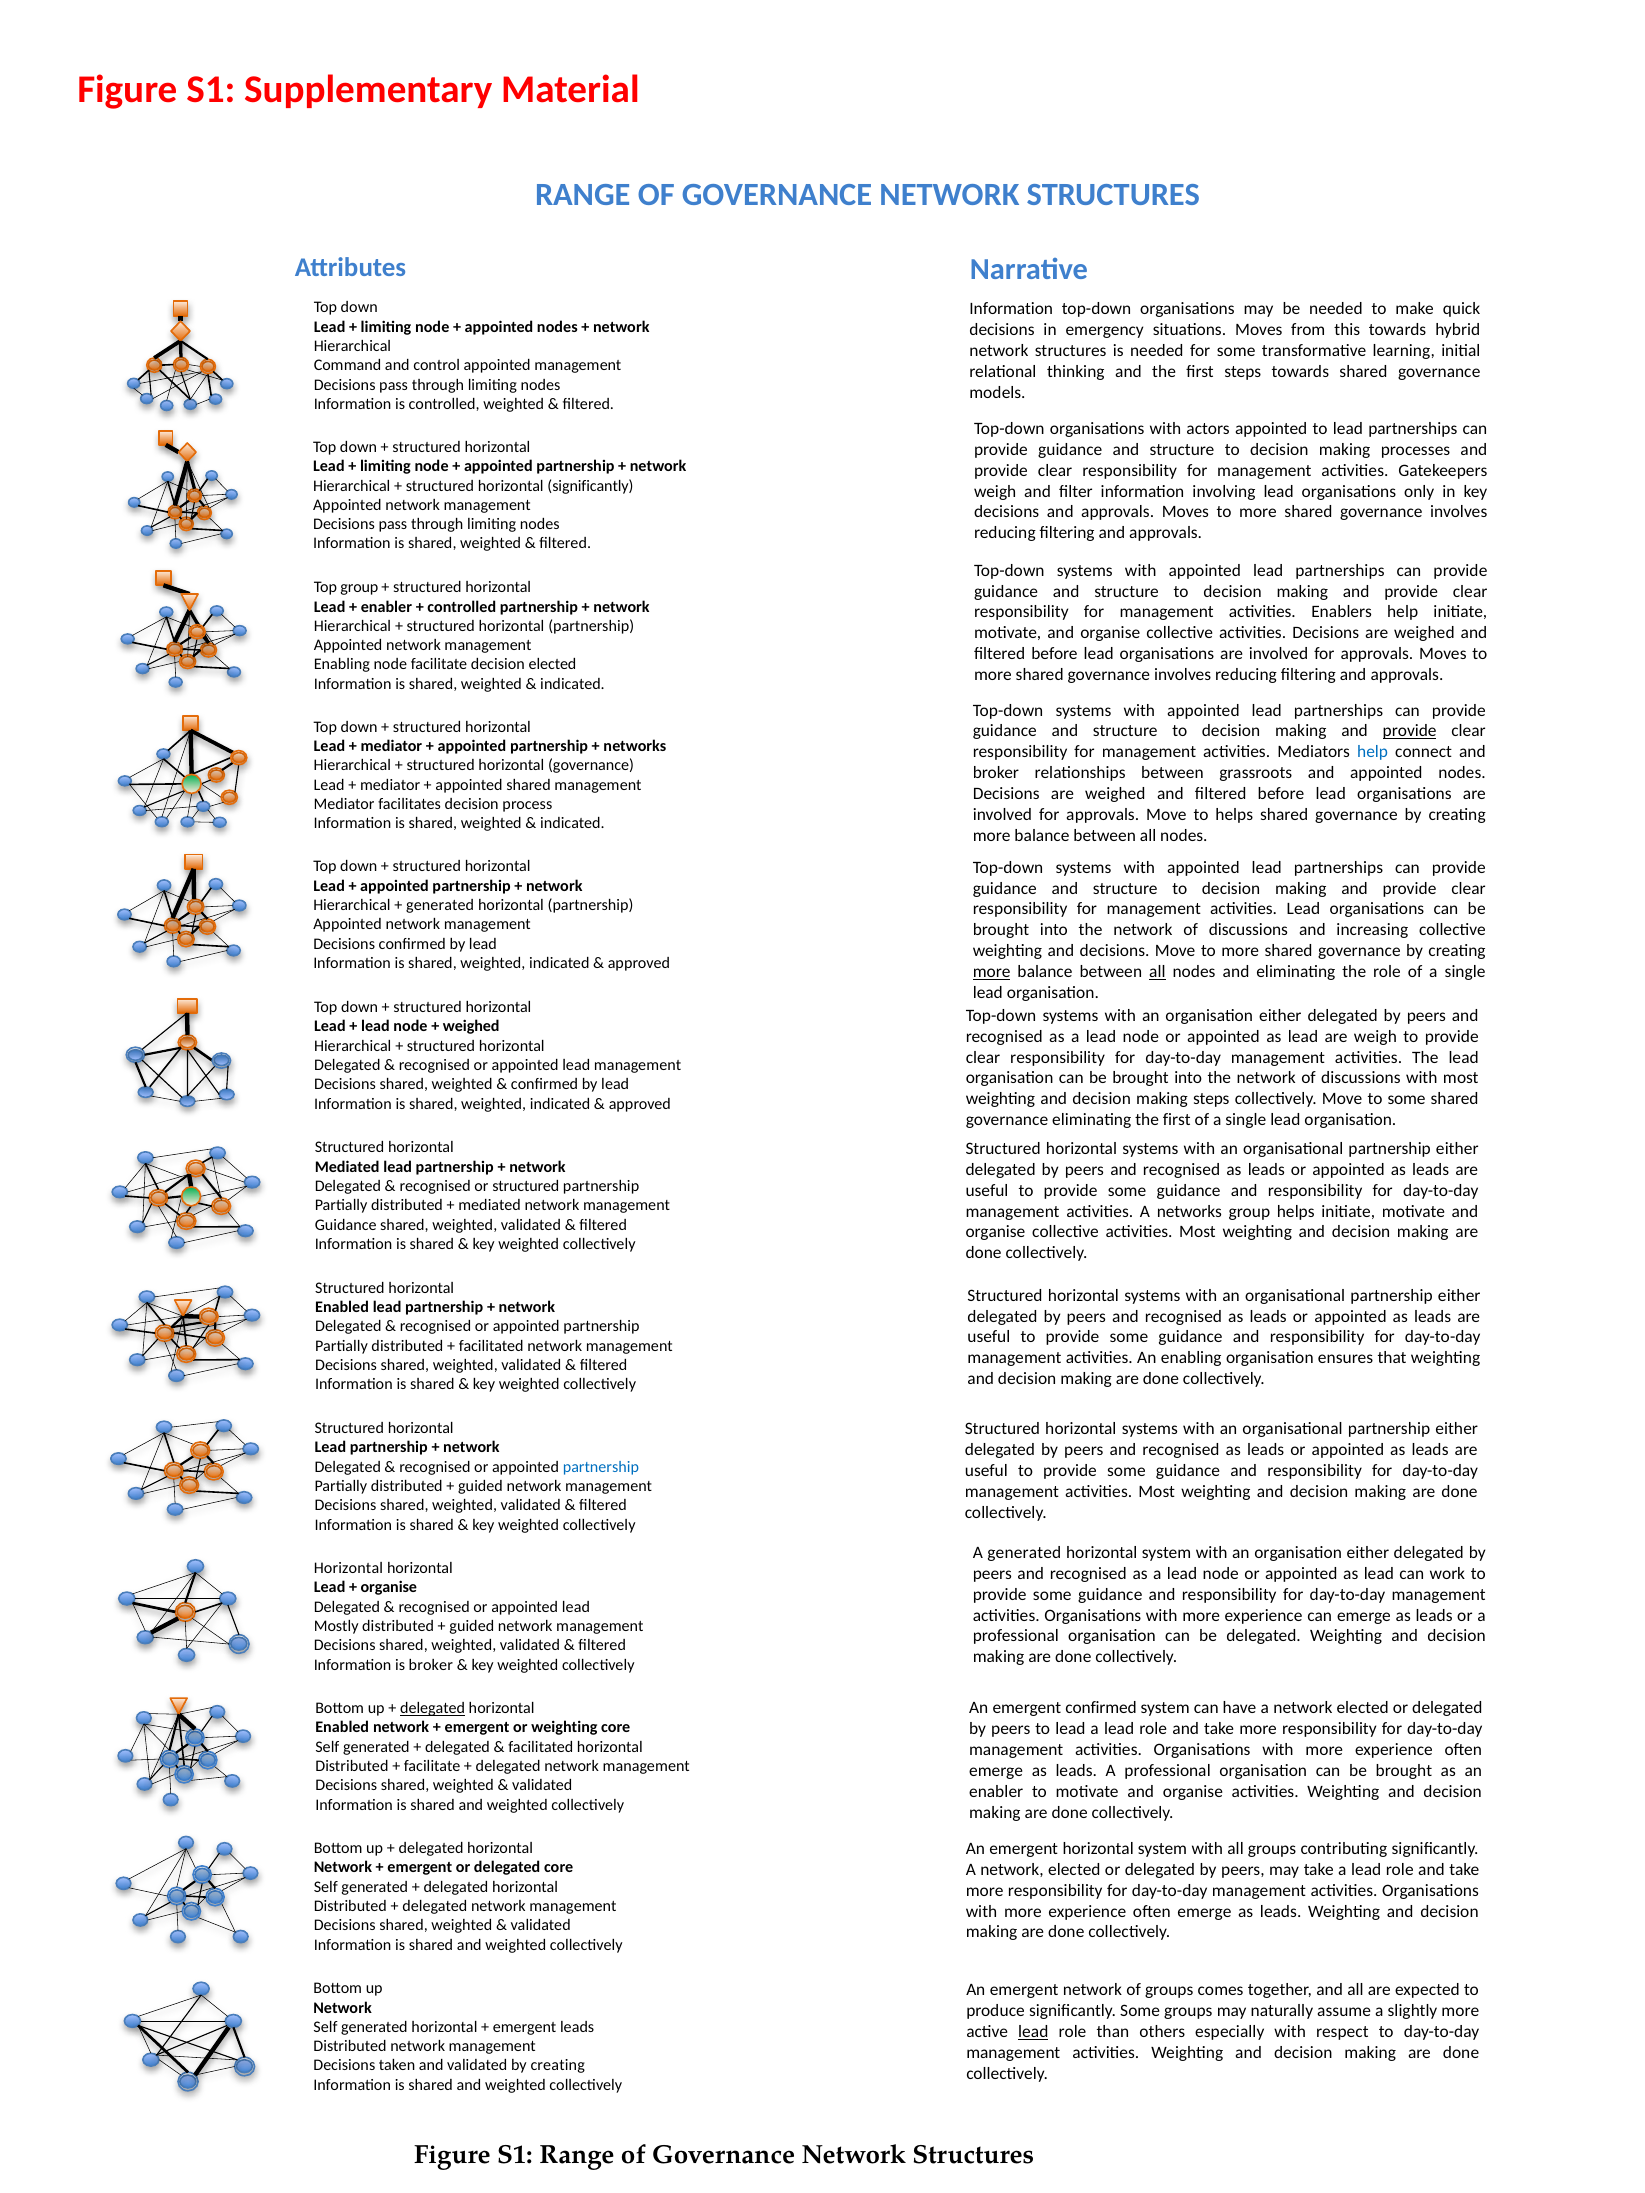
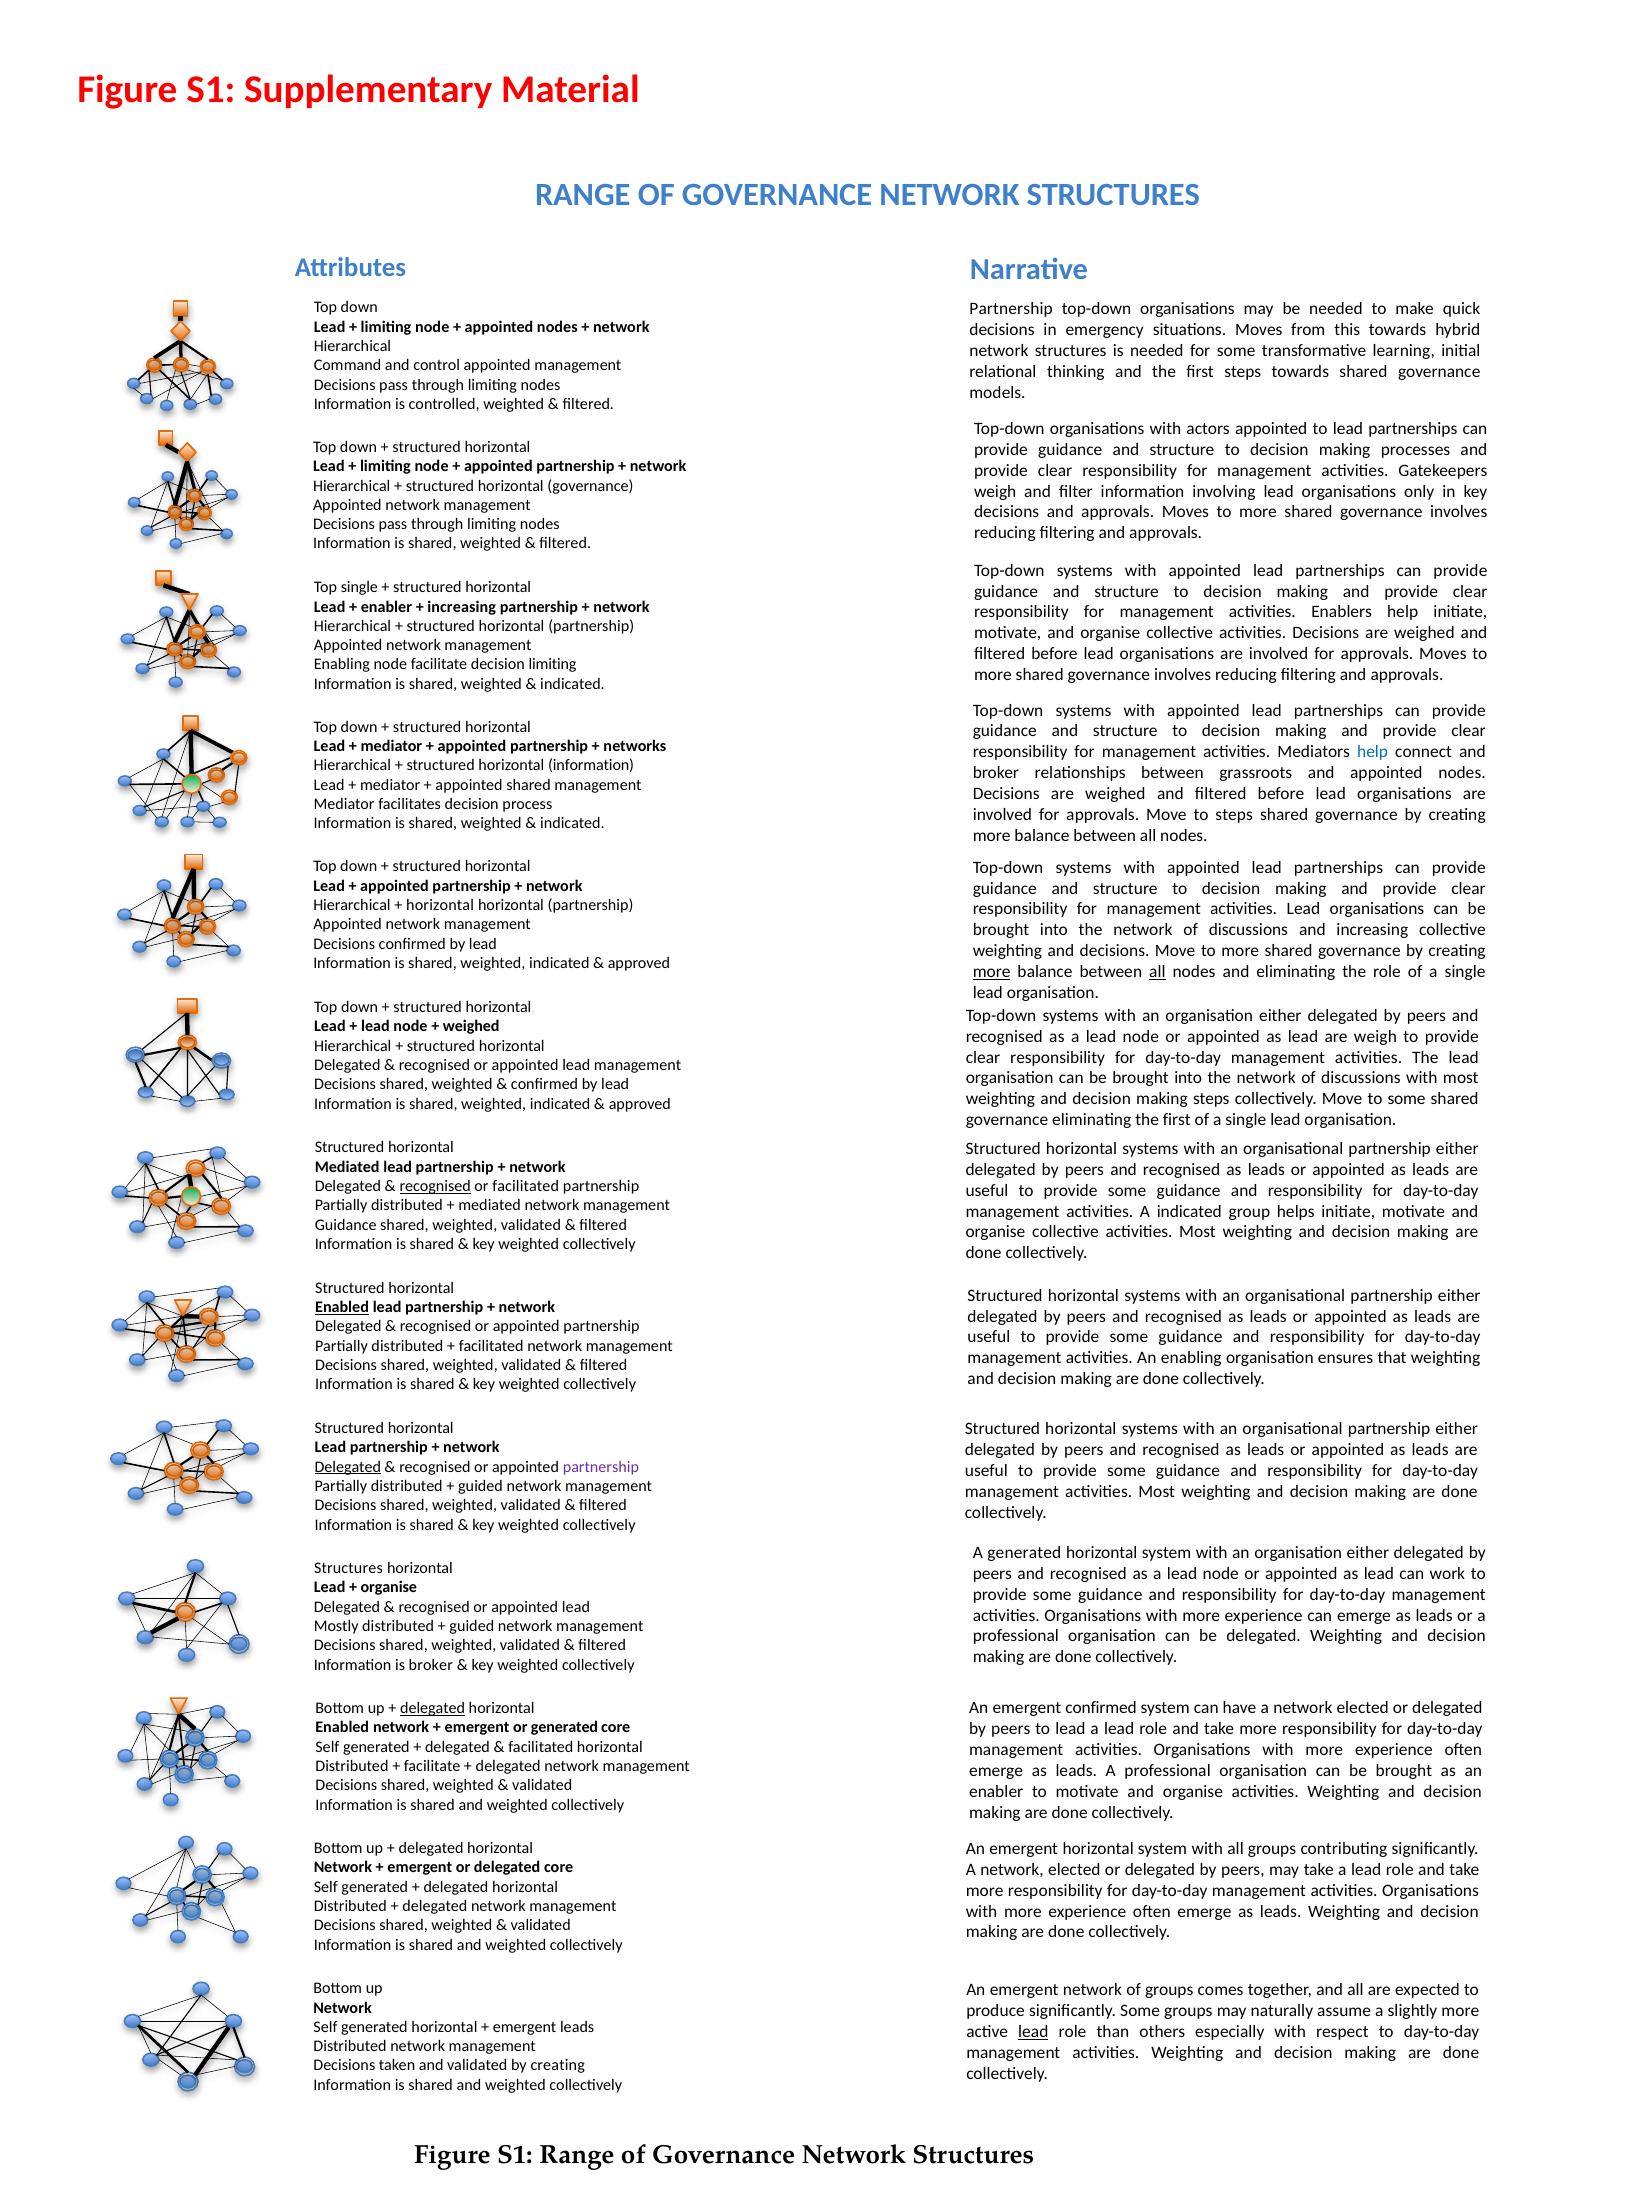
Information: Information -> Partnership (1011, 309)
horizontal significantly: significantly -> governance (590, 486)
Top group: group -> single (359, 587)
controlled: controlled -> increasing (462, 607)
decision elected: elected -> limiting (553, 665)
provide underline: present -> none (1410, 731)
horizontal governance: governance -> information (591, 766)
to helps: helps -> steps (1234, 815)
generated: generated -> horizontal (440, 905)
recognised underline: none -> present (435, 1186)
or structured: structured -> facilitated (526, 1186)
A networks: networks -> indicated (1189, 1211)
Enabled underline: none -> present (342, 1307)
Delegated underline: none -> present (348, 1467)
partnership colour: blue -> purple (601, 1467)
Horizontal: Horizontal -> Structures (348, 1569)
or weighting: weighting -> generated (565, 1728)
